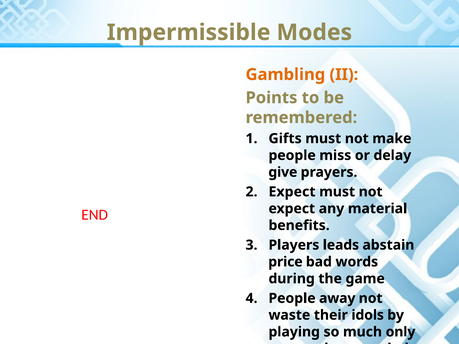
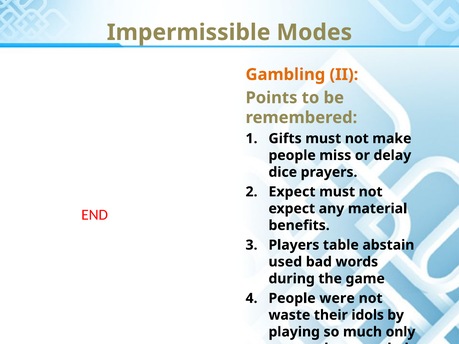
give: give -> dice (283, 172)
leads: leads -> table (341, 245)
price: price -> used (285, 262)
away: away -> were (337, 298)
